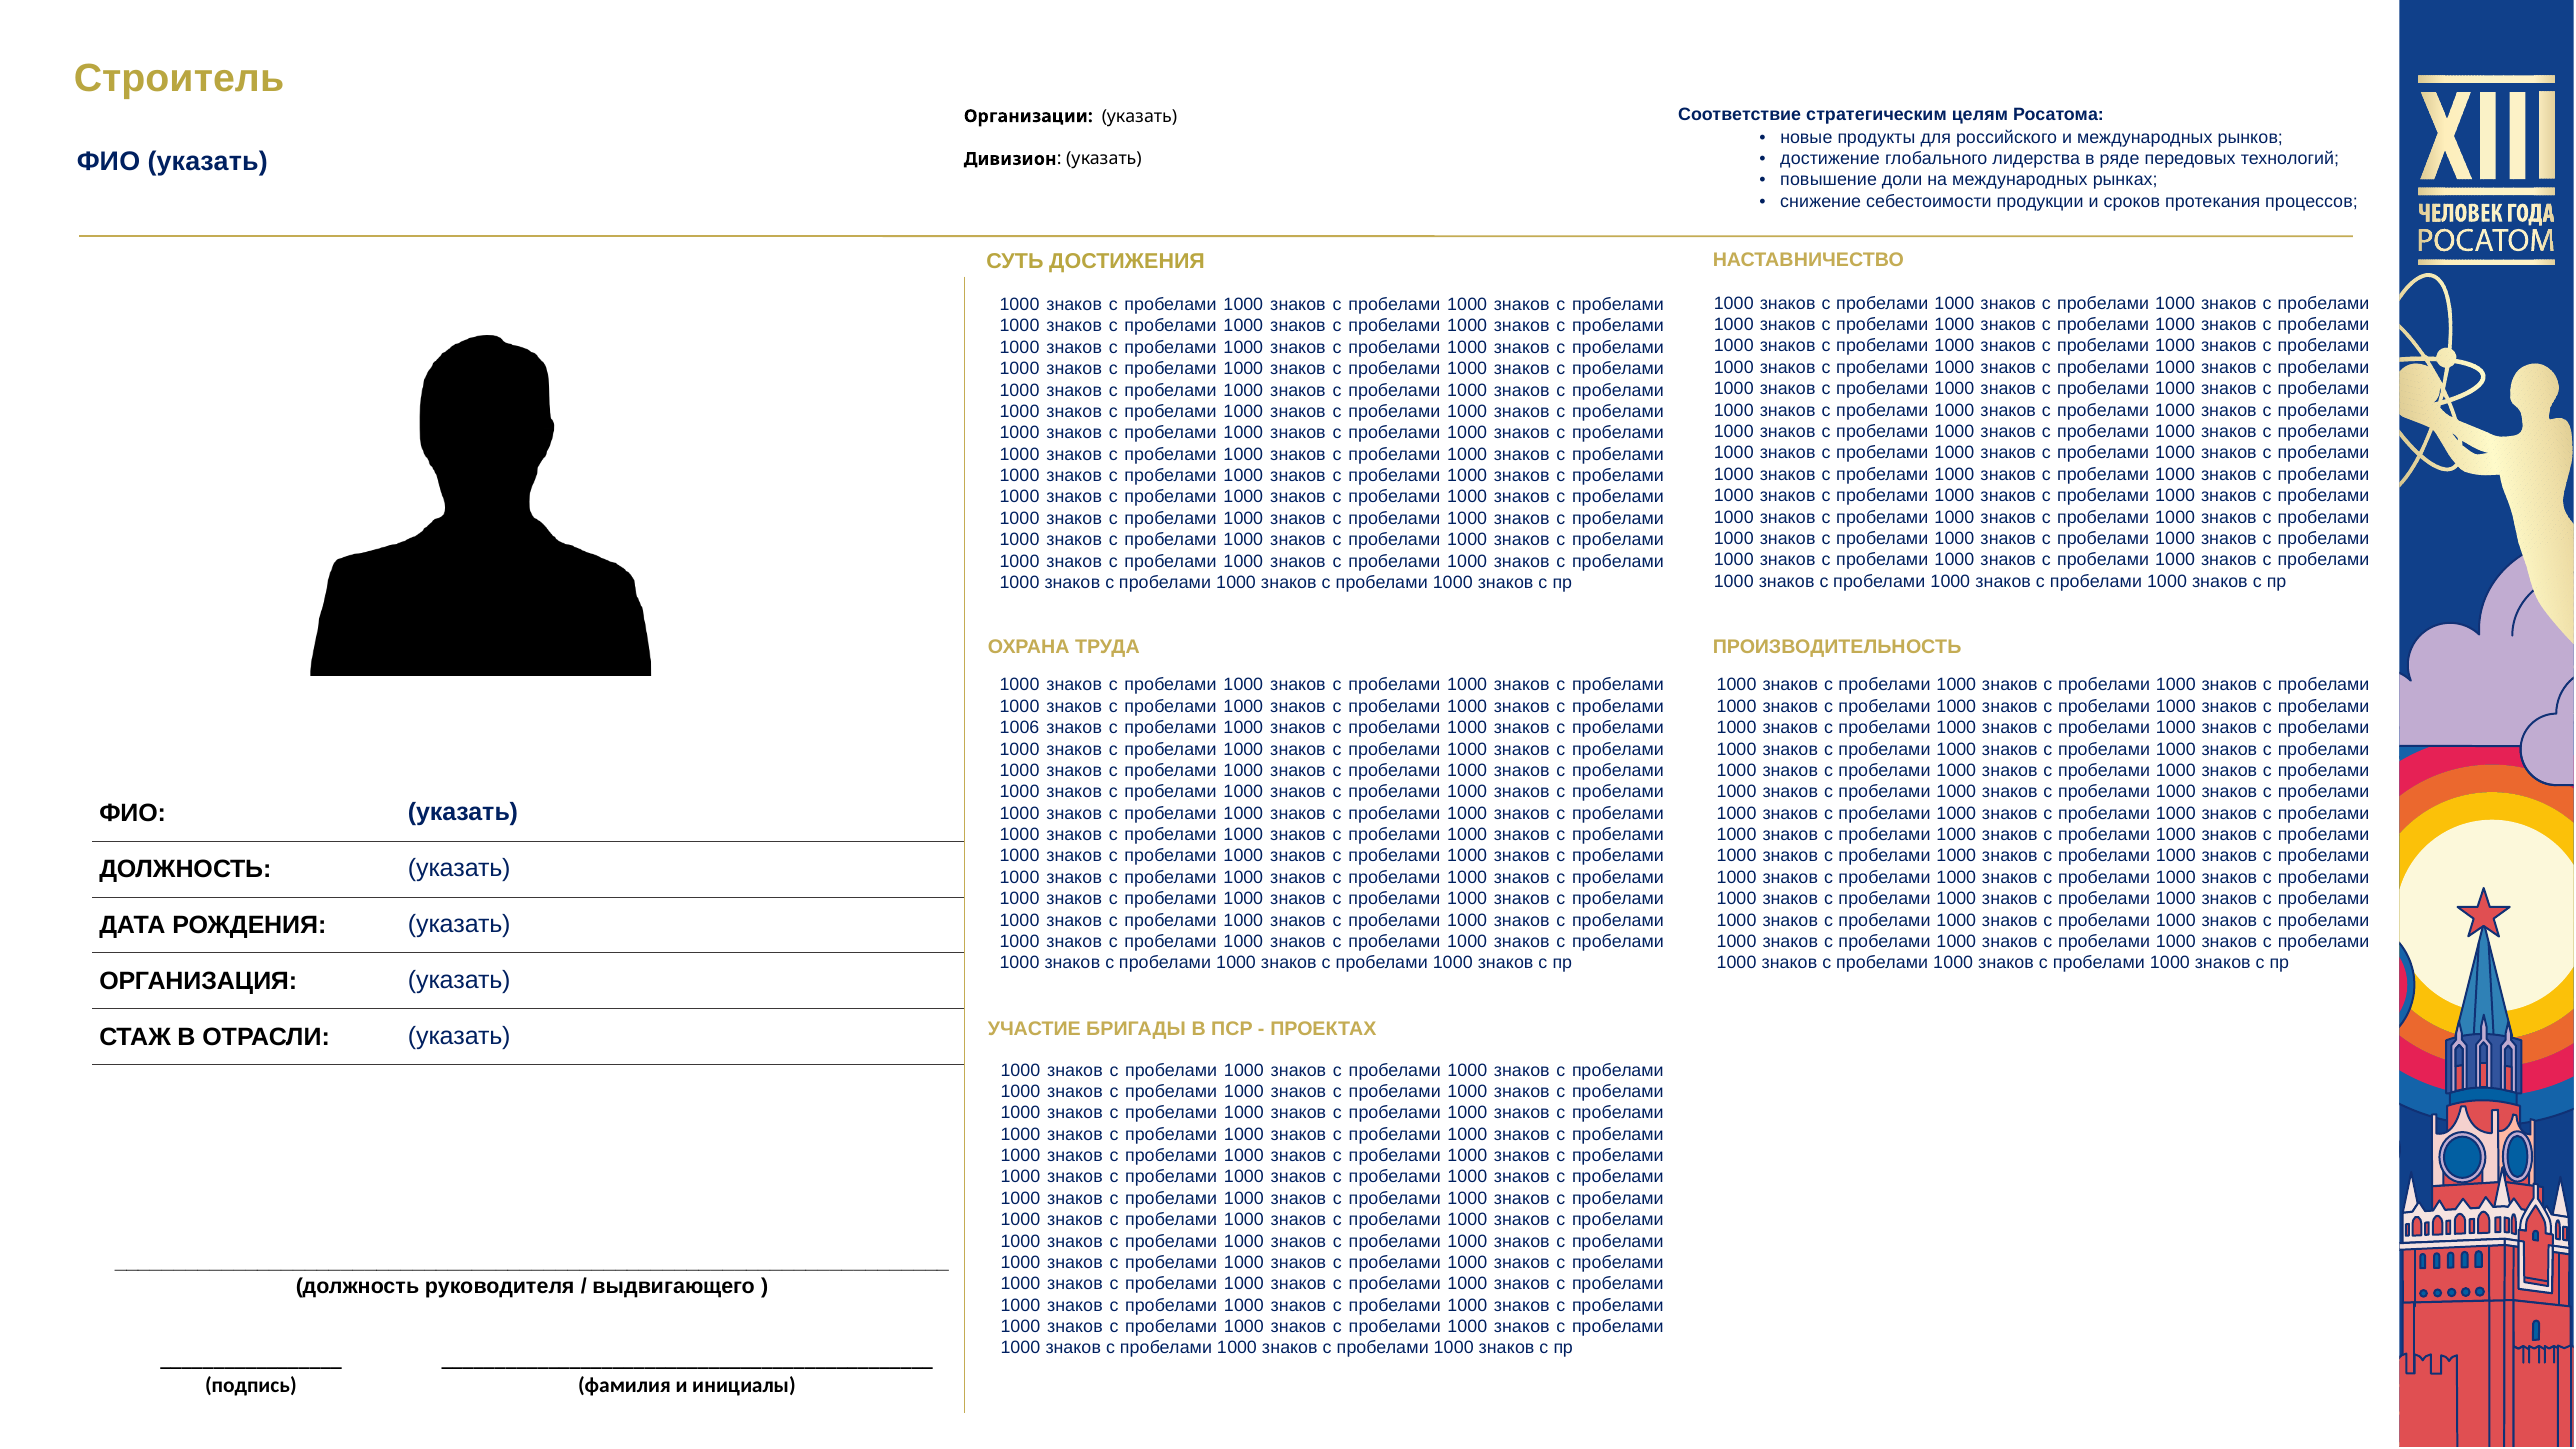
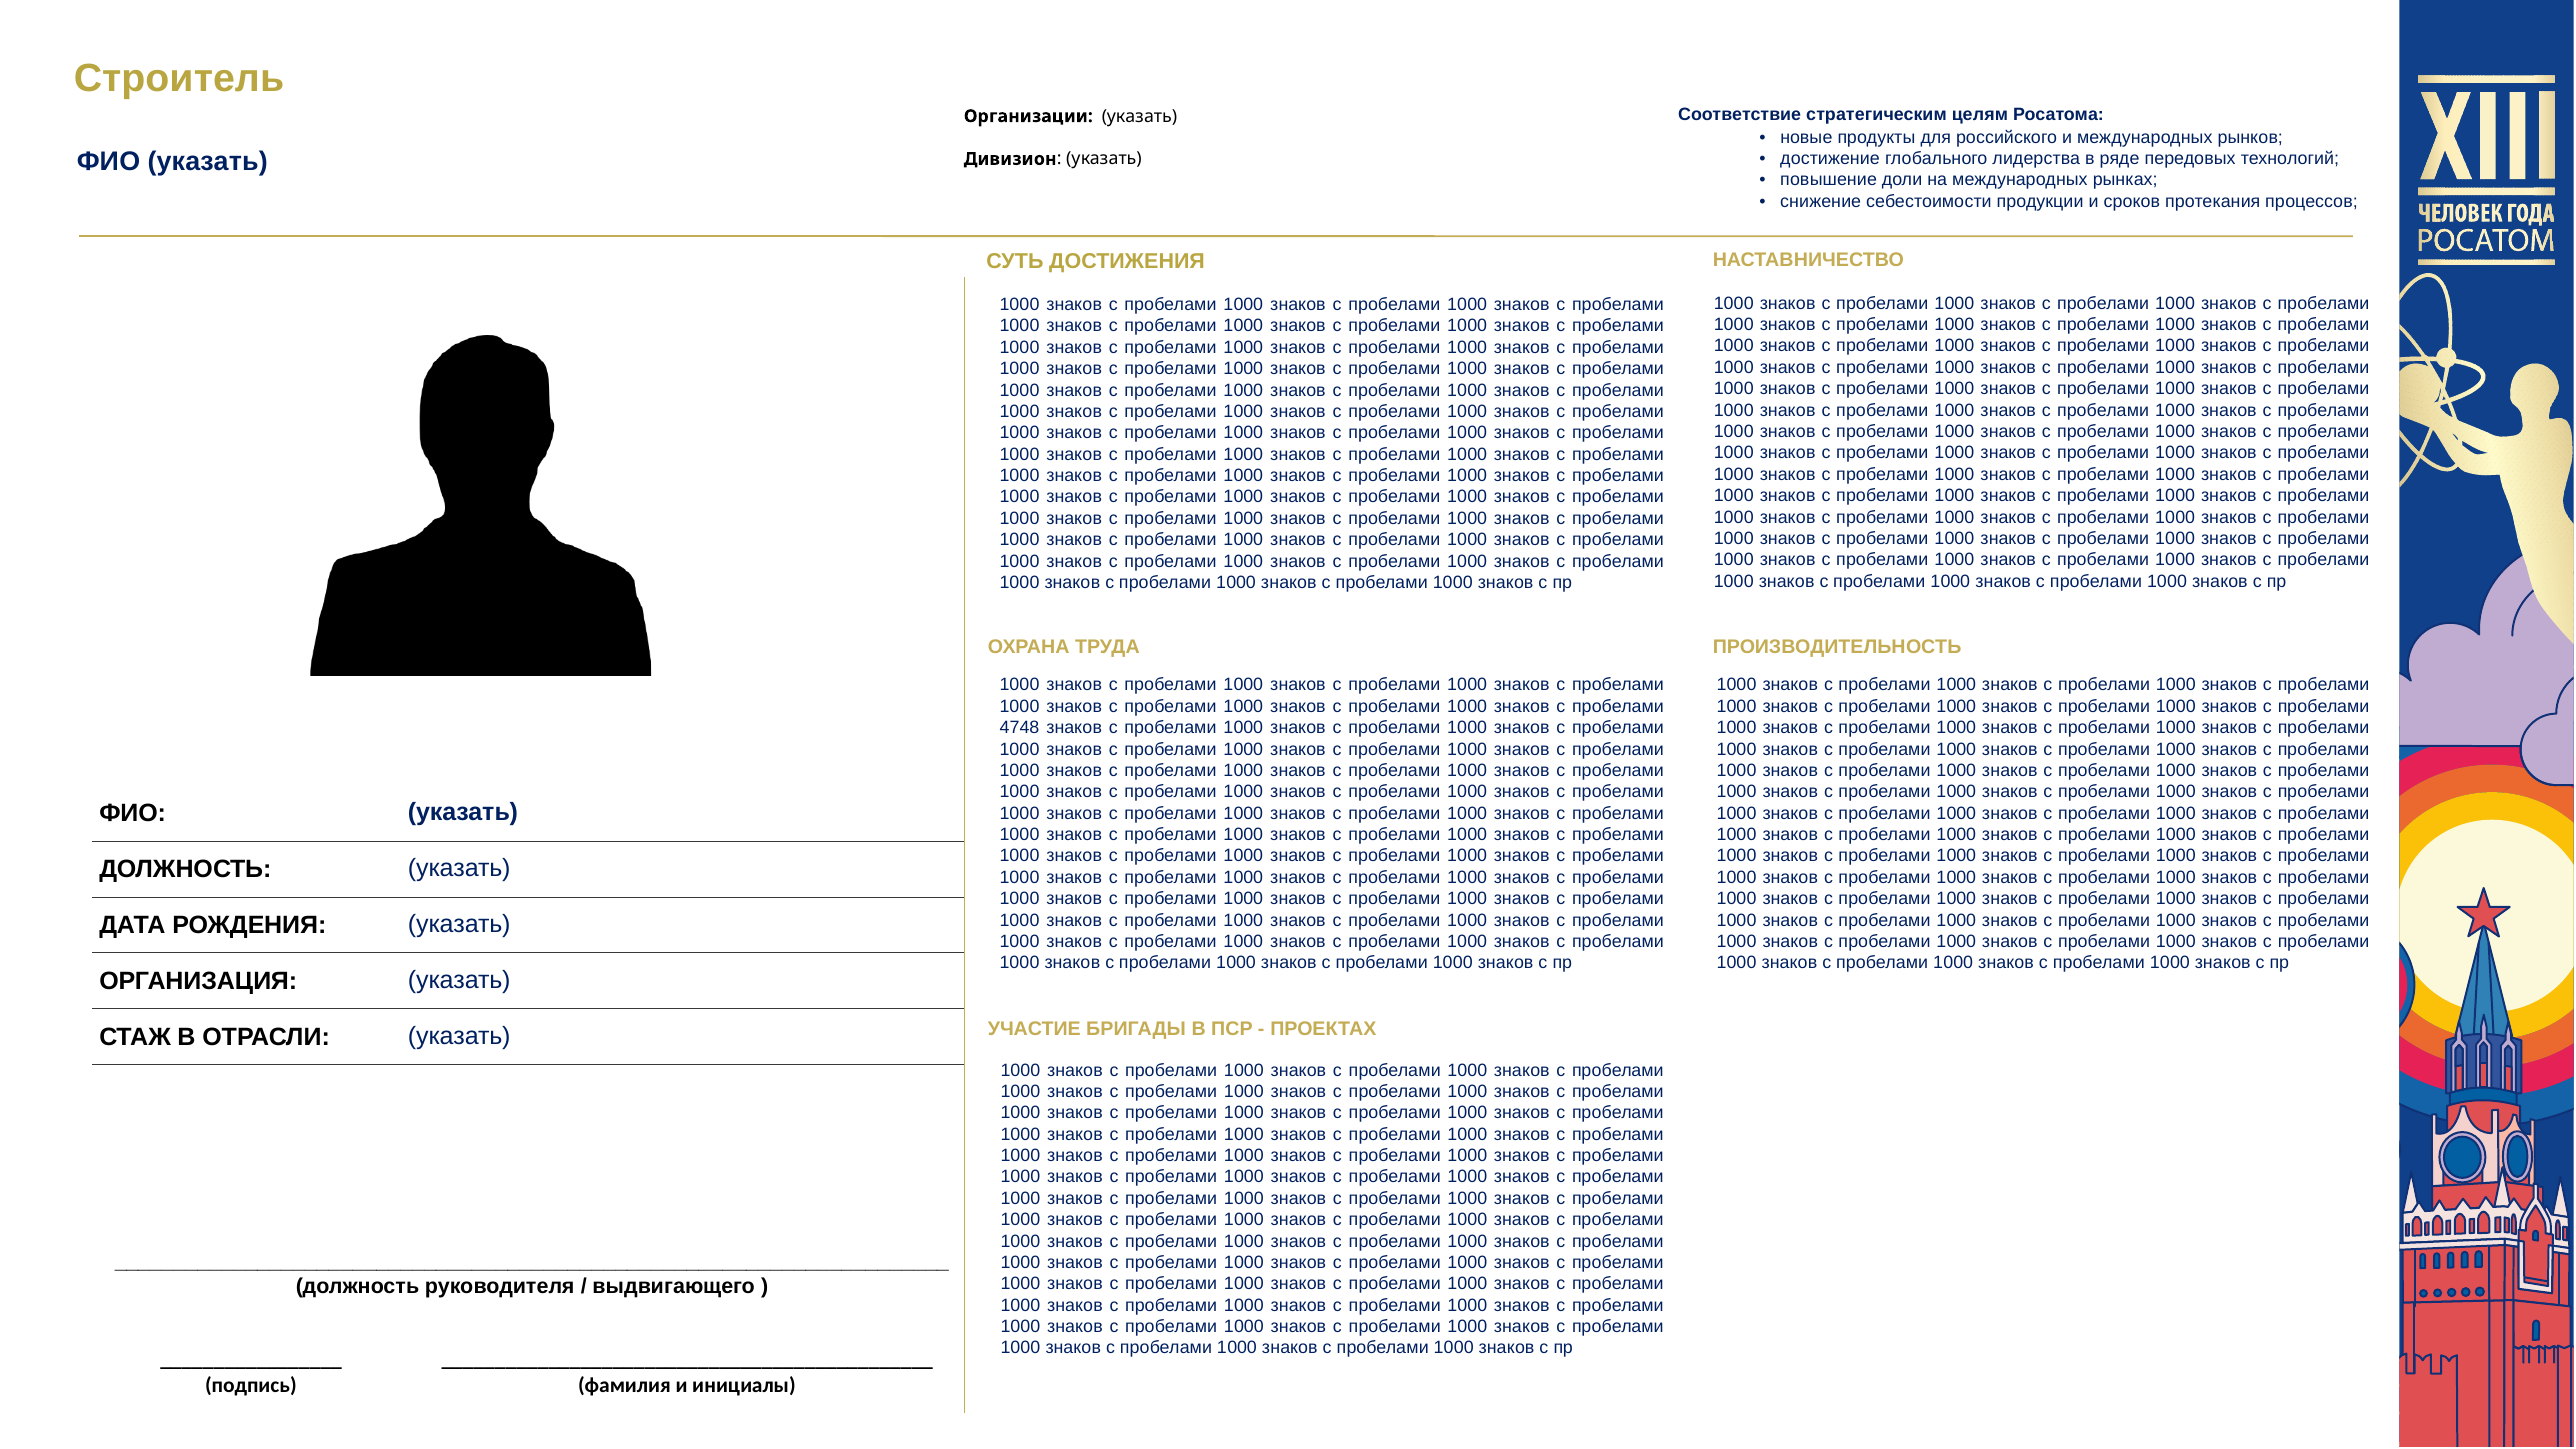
1006: 1006 -> 4748 (1020, 728)
